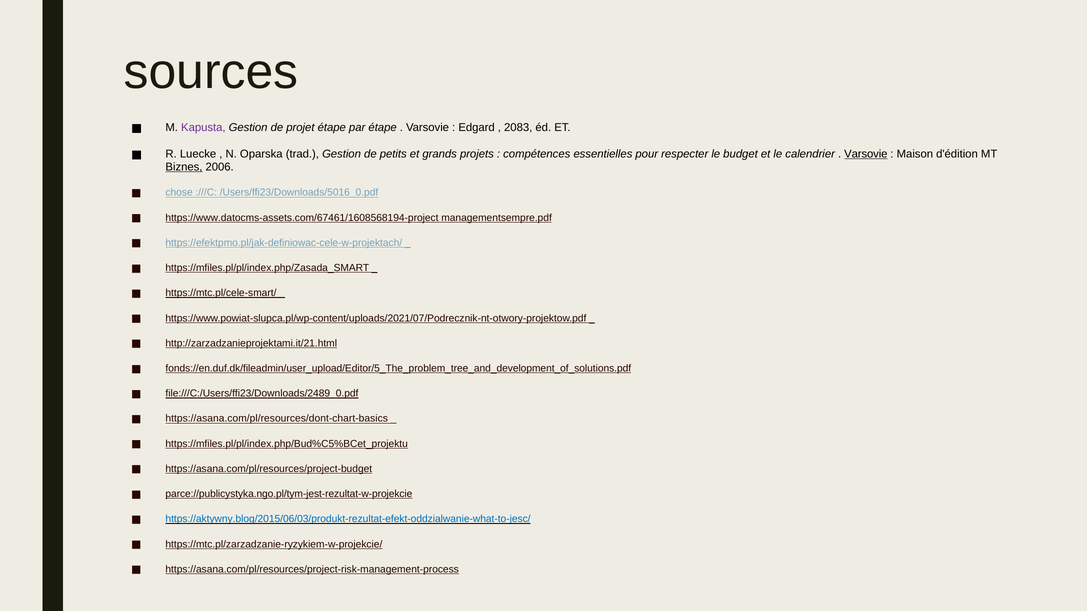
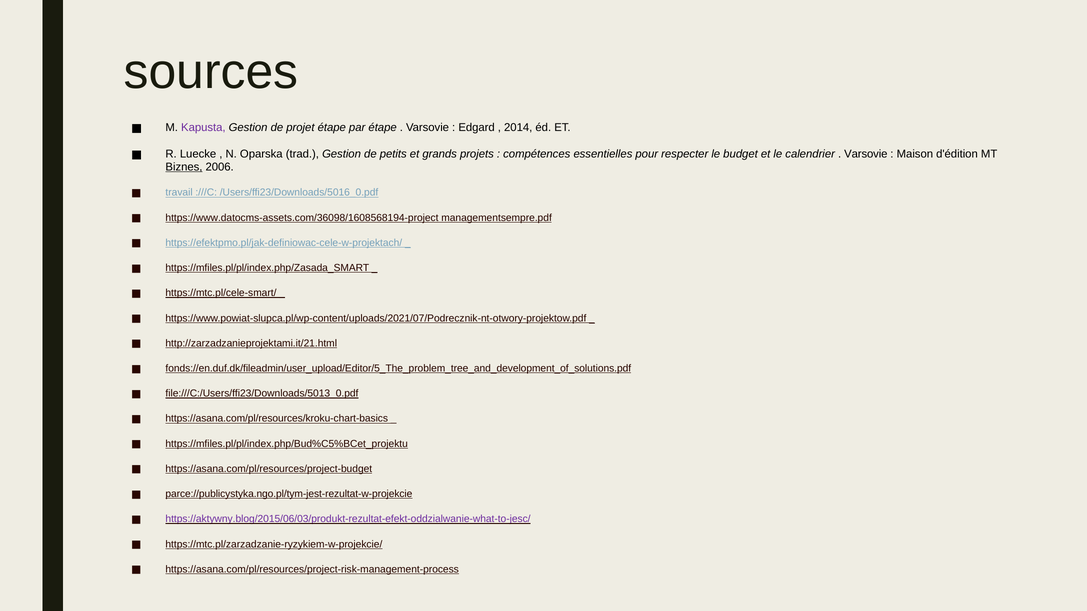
2083: 2083 -> 2014 (518, 128)
Varsovie underline: present -> none (866, 154)
chose: chose -> travail (179, 193)
https://www.datocms-assets.com/67461/1608568194-project: https://www.datocms-assets.com/67461/1608568194-project -> https://www.datocms-assets.com/36098/1608568194-project (302, 218)
file:///C:/Users/ffi23/Downloads/2489_0.pdf: file:///C:/Users/ffi23/Downloads/2489_0.pdf -> file:///C:/Users/ffi23/Downloads/5013_0.pdf (262, 394)
https://asana.com/pl/resources/dont-chart-basics: https://asana.com/pl/resources/dont-chart-basics -> https://asana.com/pl/resources/kroku-chart-basics (277, 419)
https://aktywny.blog/2015/06/03/produkt-rezultat-efekt-oddzialwanie-what-to-jesc/ colour: blue -> purple (348, 519)
